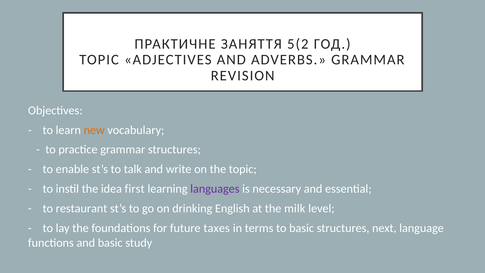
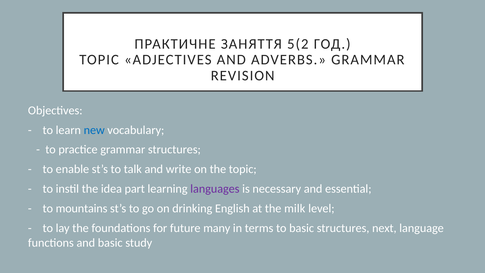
new colour: orange -> blue (94, 130)
first: first -> part (135, 189)
restaurant: restaurant -> mountains (82, 208)
taxes: taxes -> many (217, 228)
